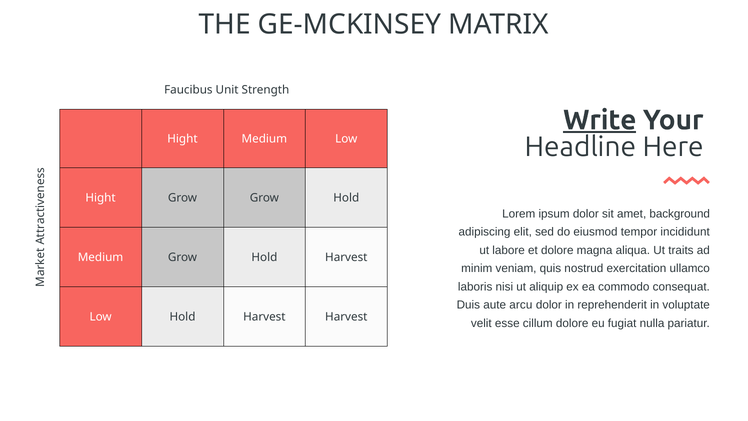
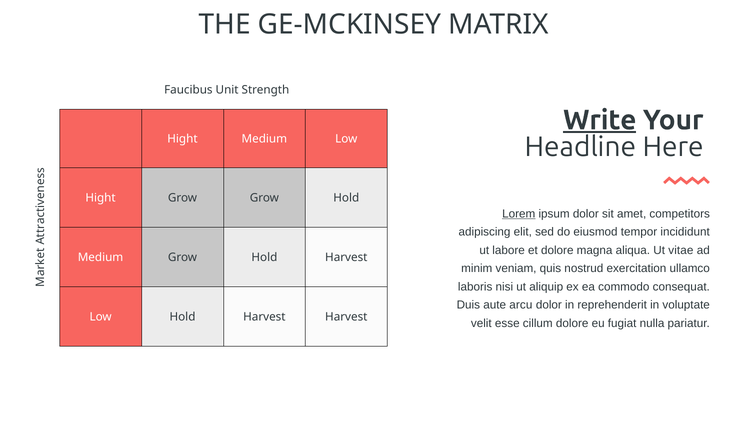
Lorem underline: none -> present (519, 214)
background: background -> competitors (680, 214)
traits: traits -> vitae (681, 250)
